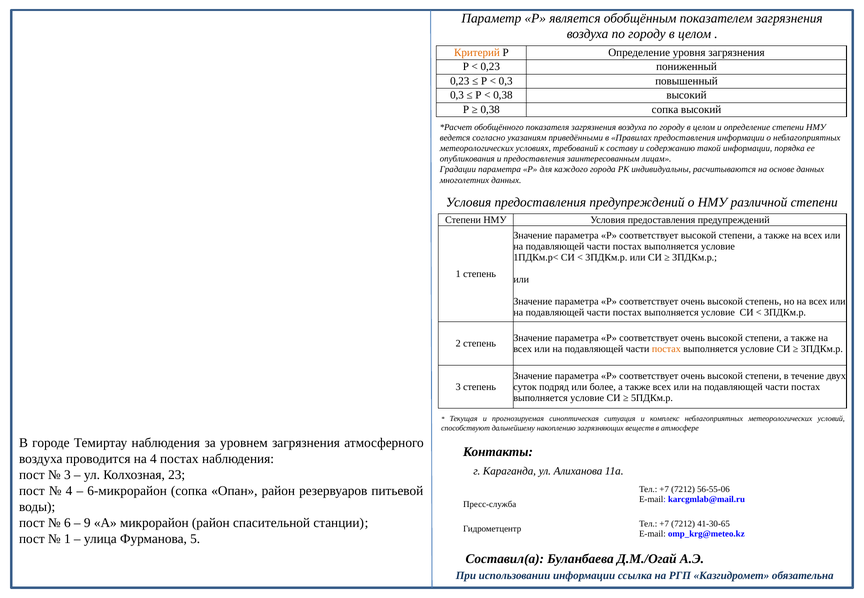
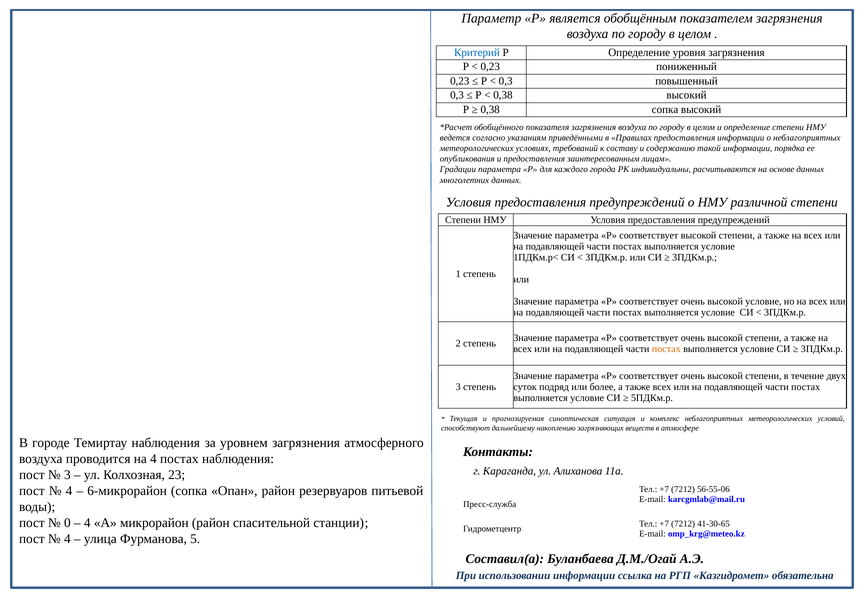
Критерий colour: orange -> blue (477, 53)
высокой степень: степень -> условие (763, 302)
6: 6 -> 0 (67, 523)
9: 9 -> 4 (87, 523)
1: 1 -> 4 (67, 539)
